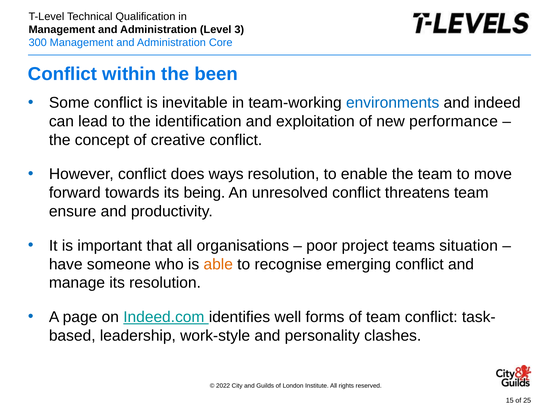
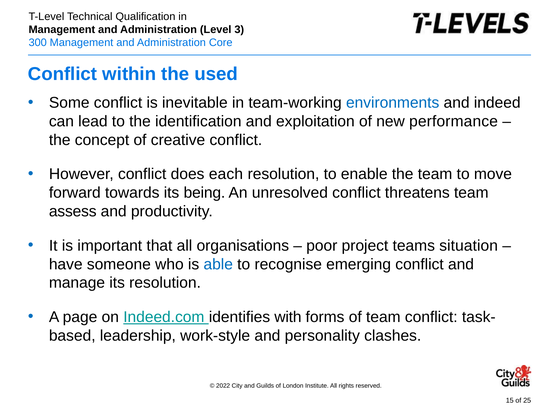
been: been -> used (216, 74)
ways: ways -> each (226, 174)
ensure: ensure -> assess (73, 212)
able colour: orange -> blue (218, 264)
well: well -> with (288, 317)
